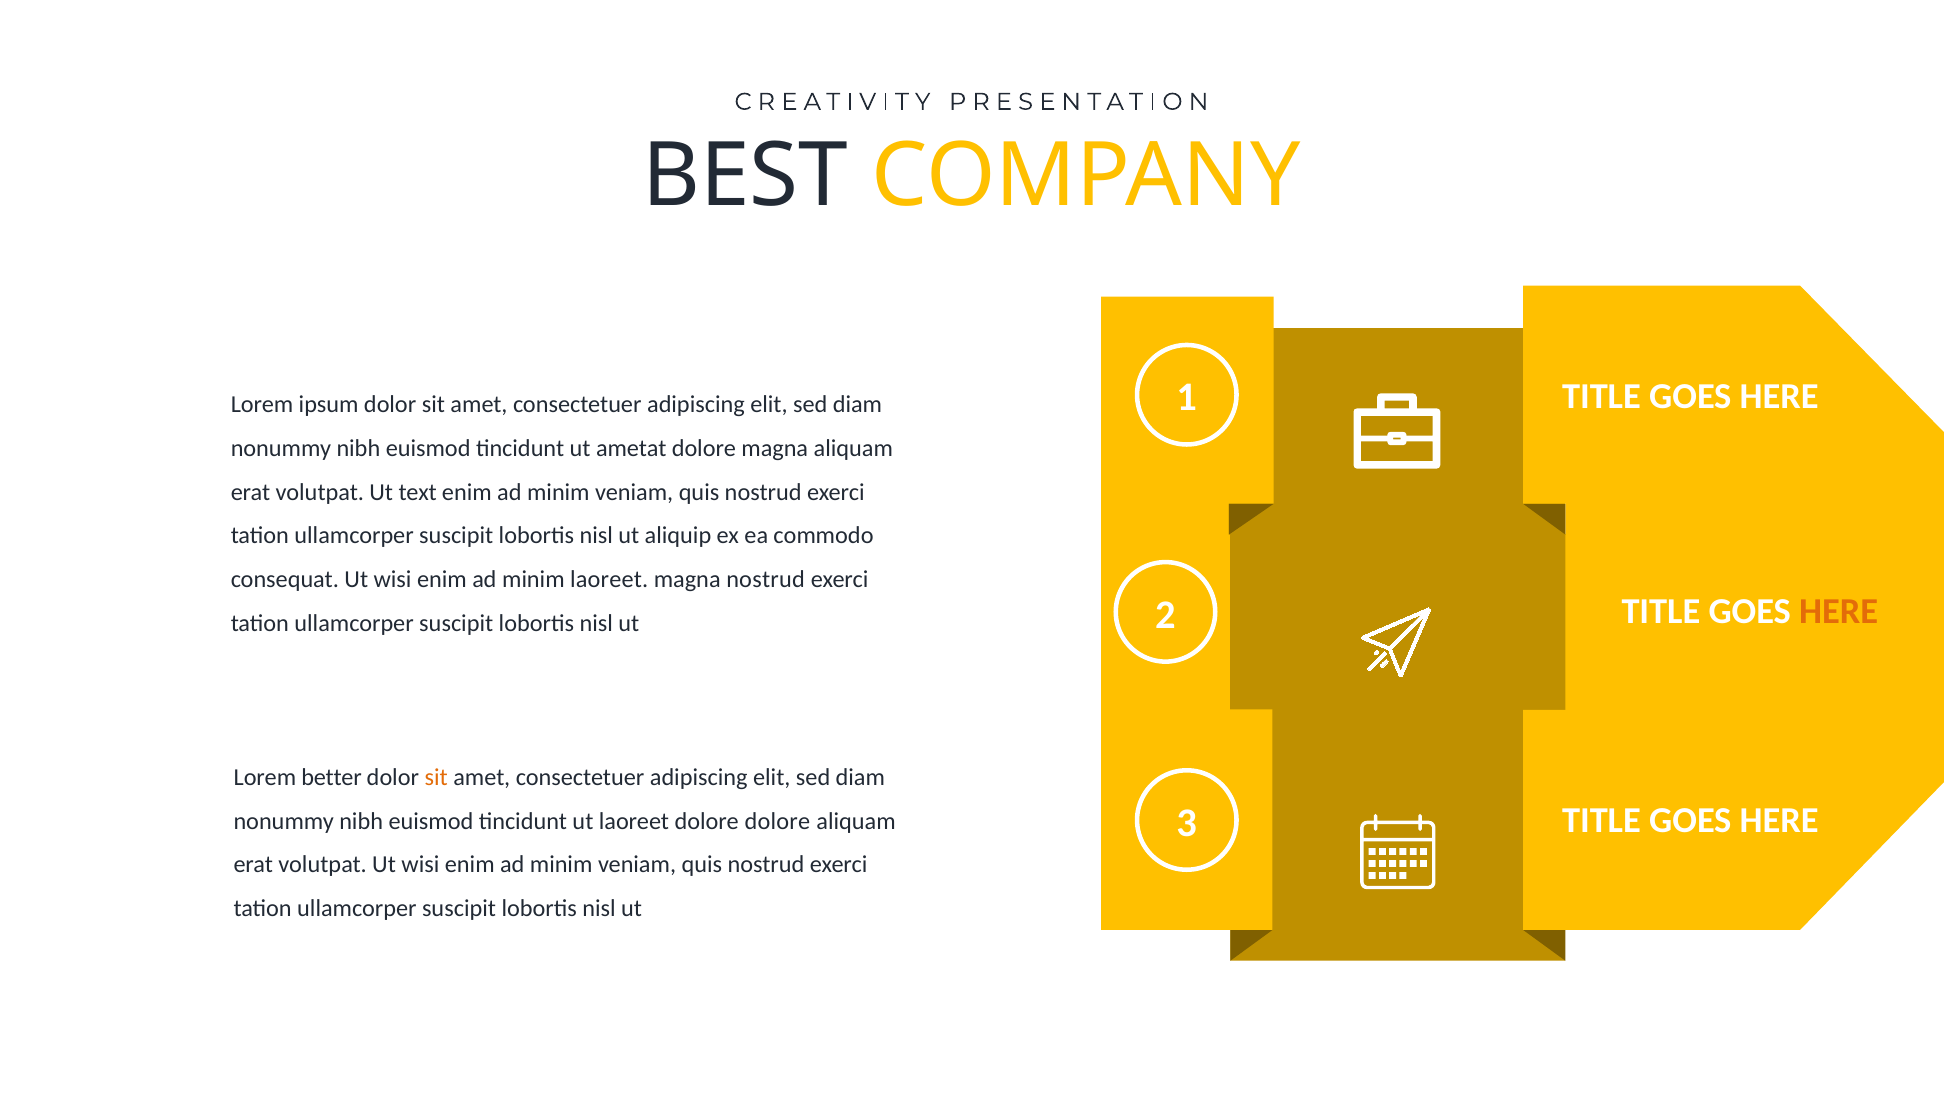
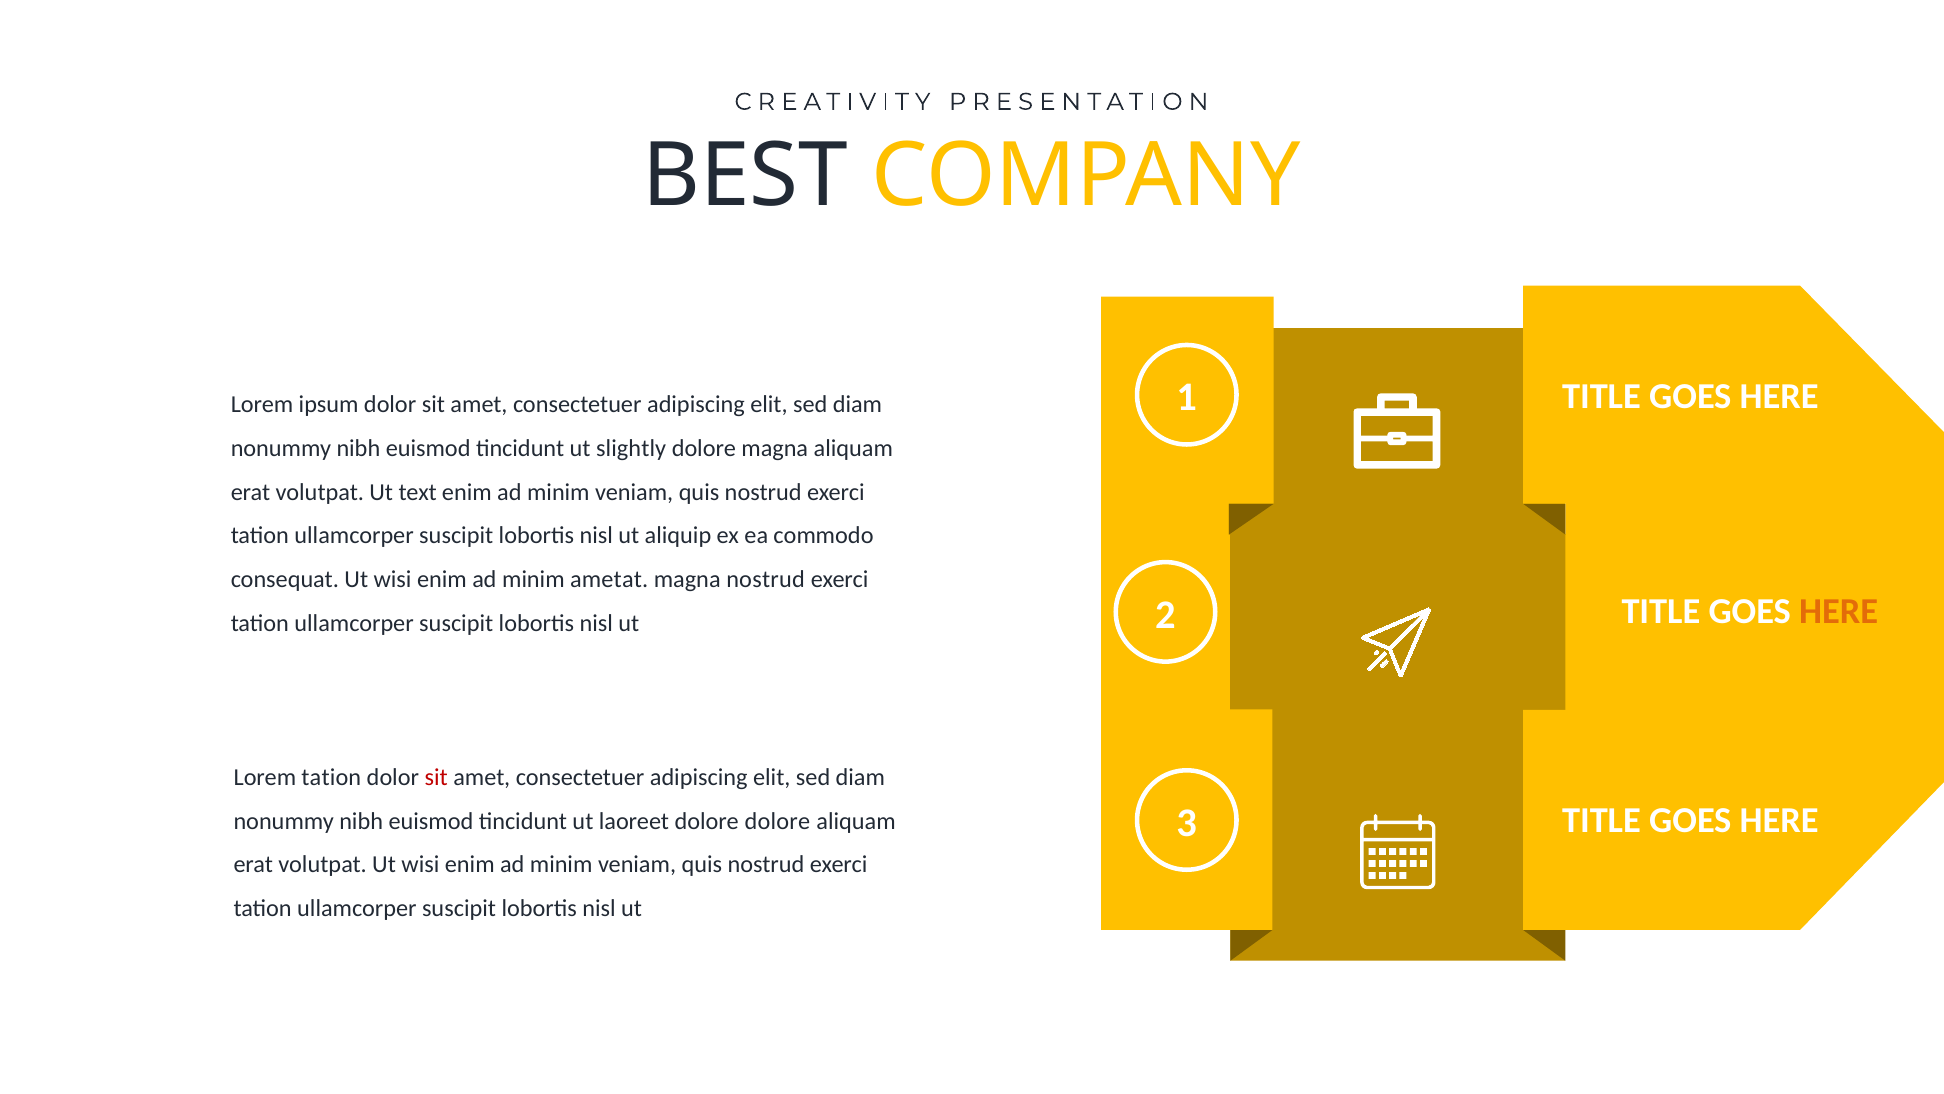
ametat: ametat -> slightly (631, 448)
minim laoreet: laoreet -> ametat (609, 579)
Lorem better: better -> tation (331, 777)
sit colour: orange -> red (436, 777)
